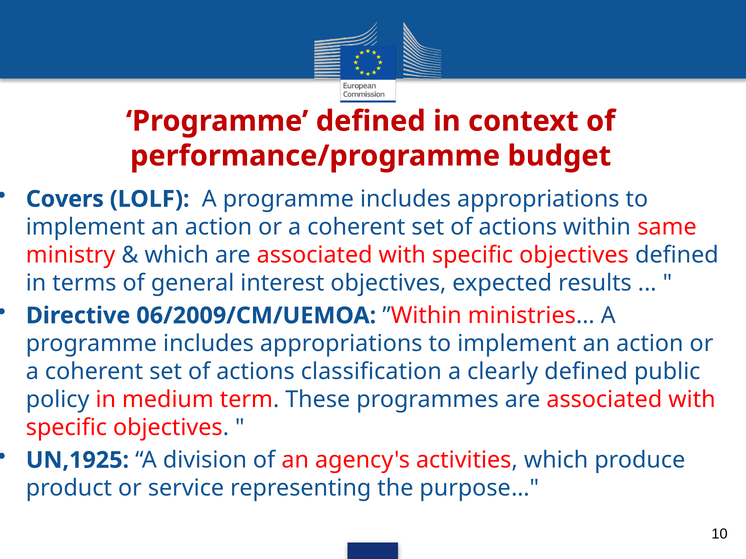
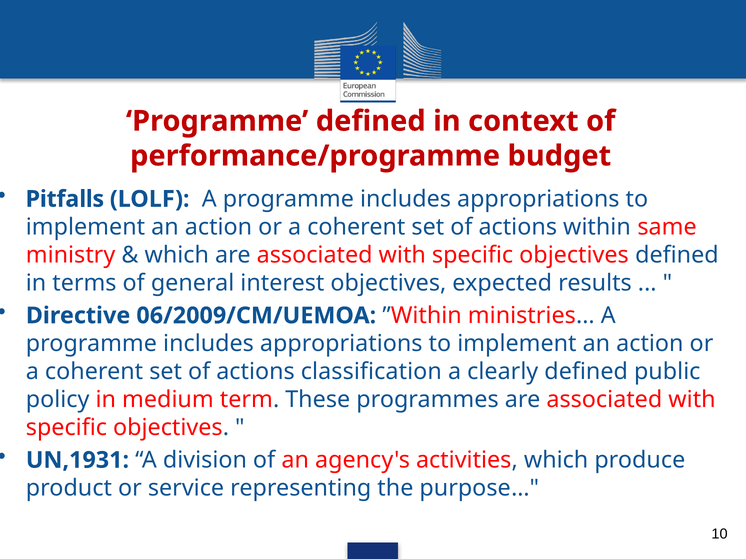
Covers: Covers -> Pitfalls (65, 199)
UN,1925: UN,1925 -> UN,1931 (77, 460)
